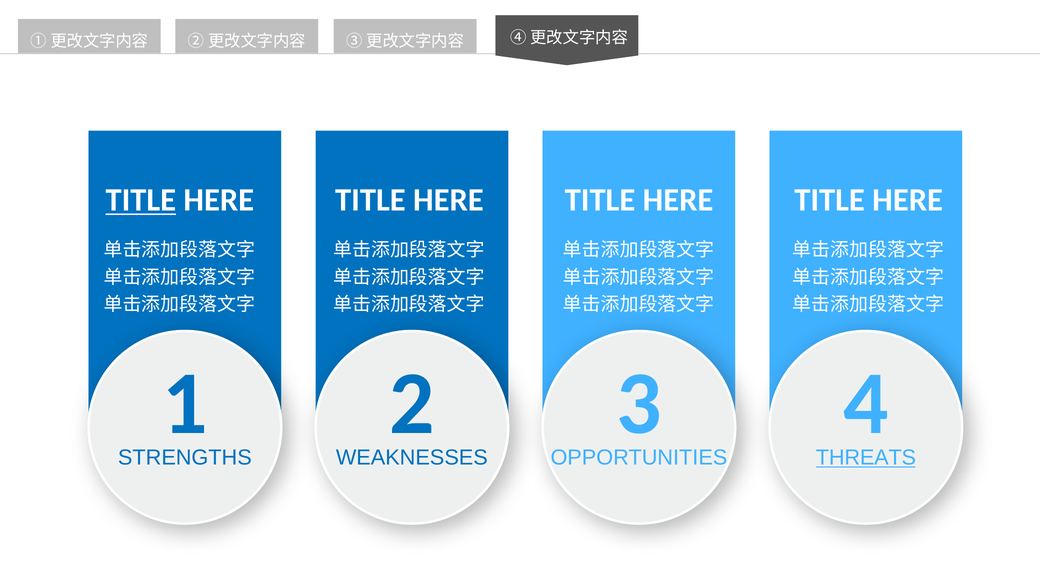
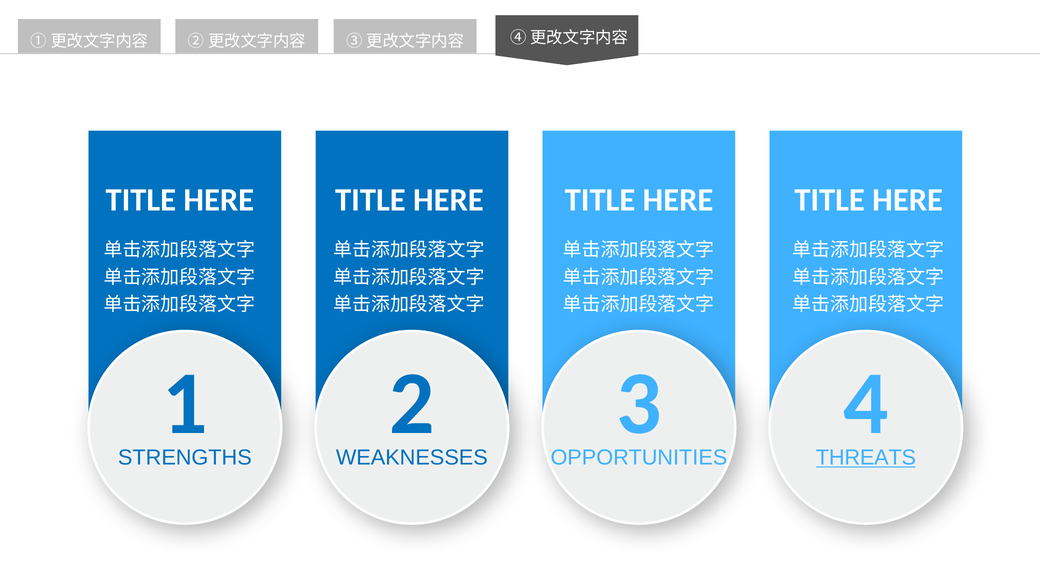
TITLE underline: present -> none (141, 200)
